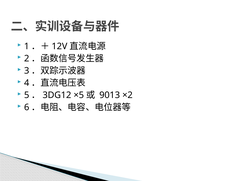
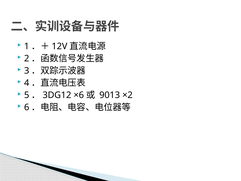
×5: ×5 -> ×6 (79, 95)
